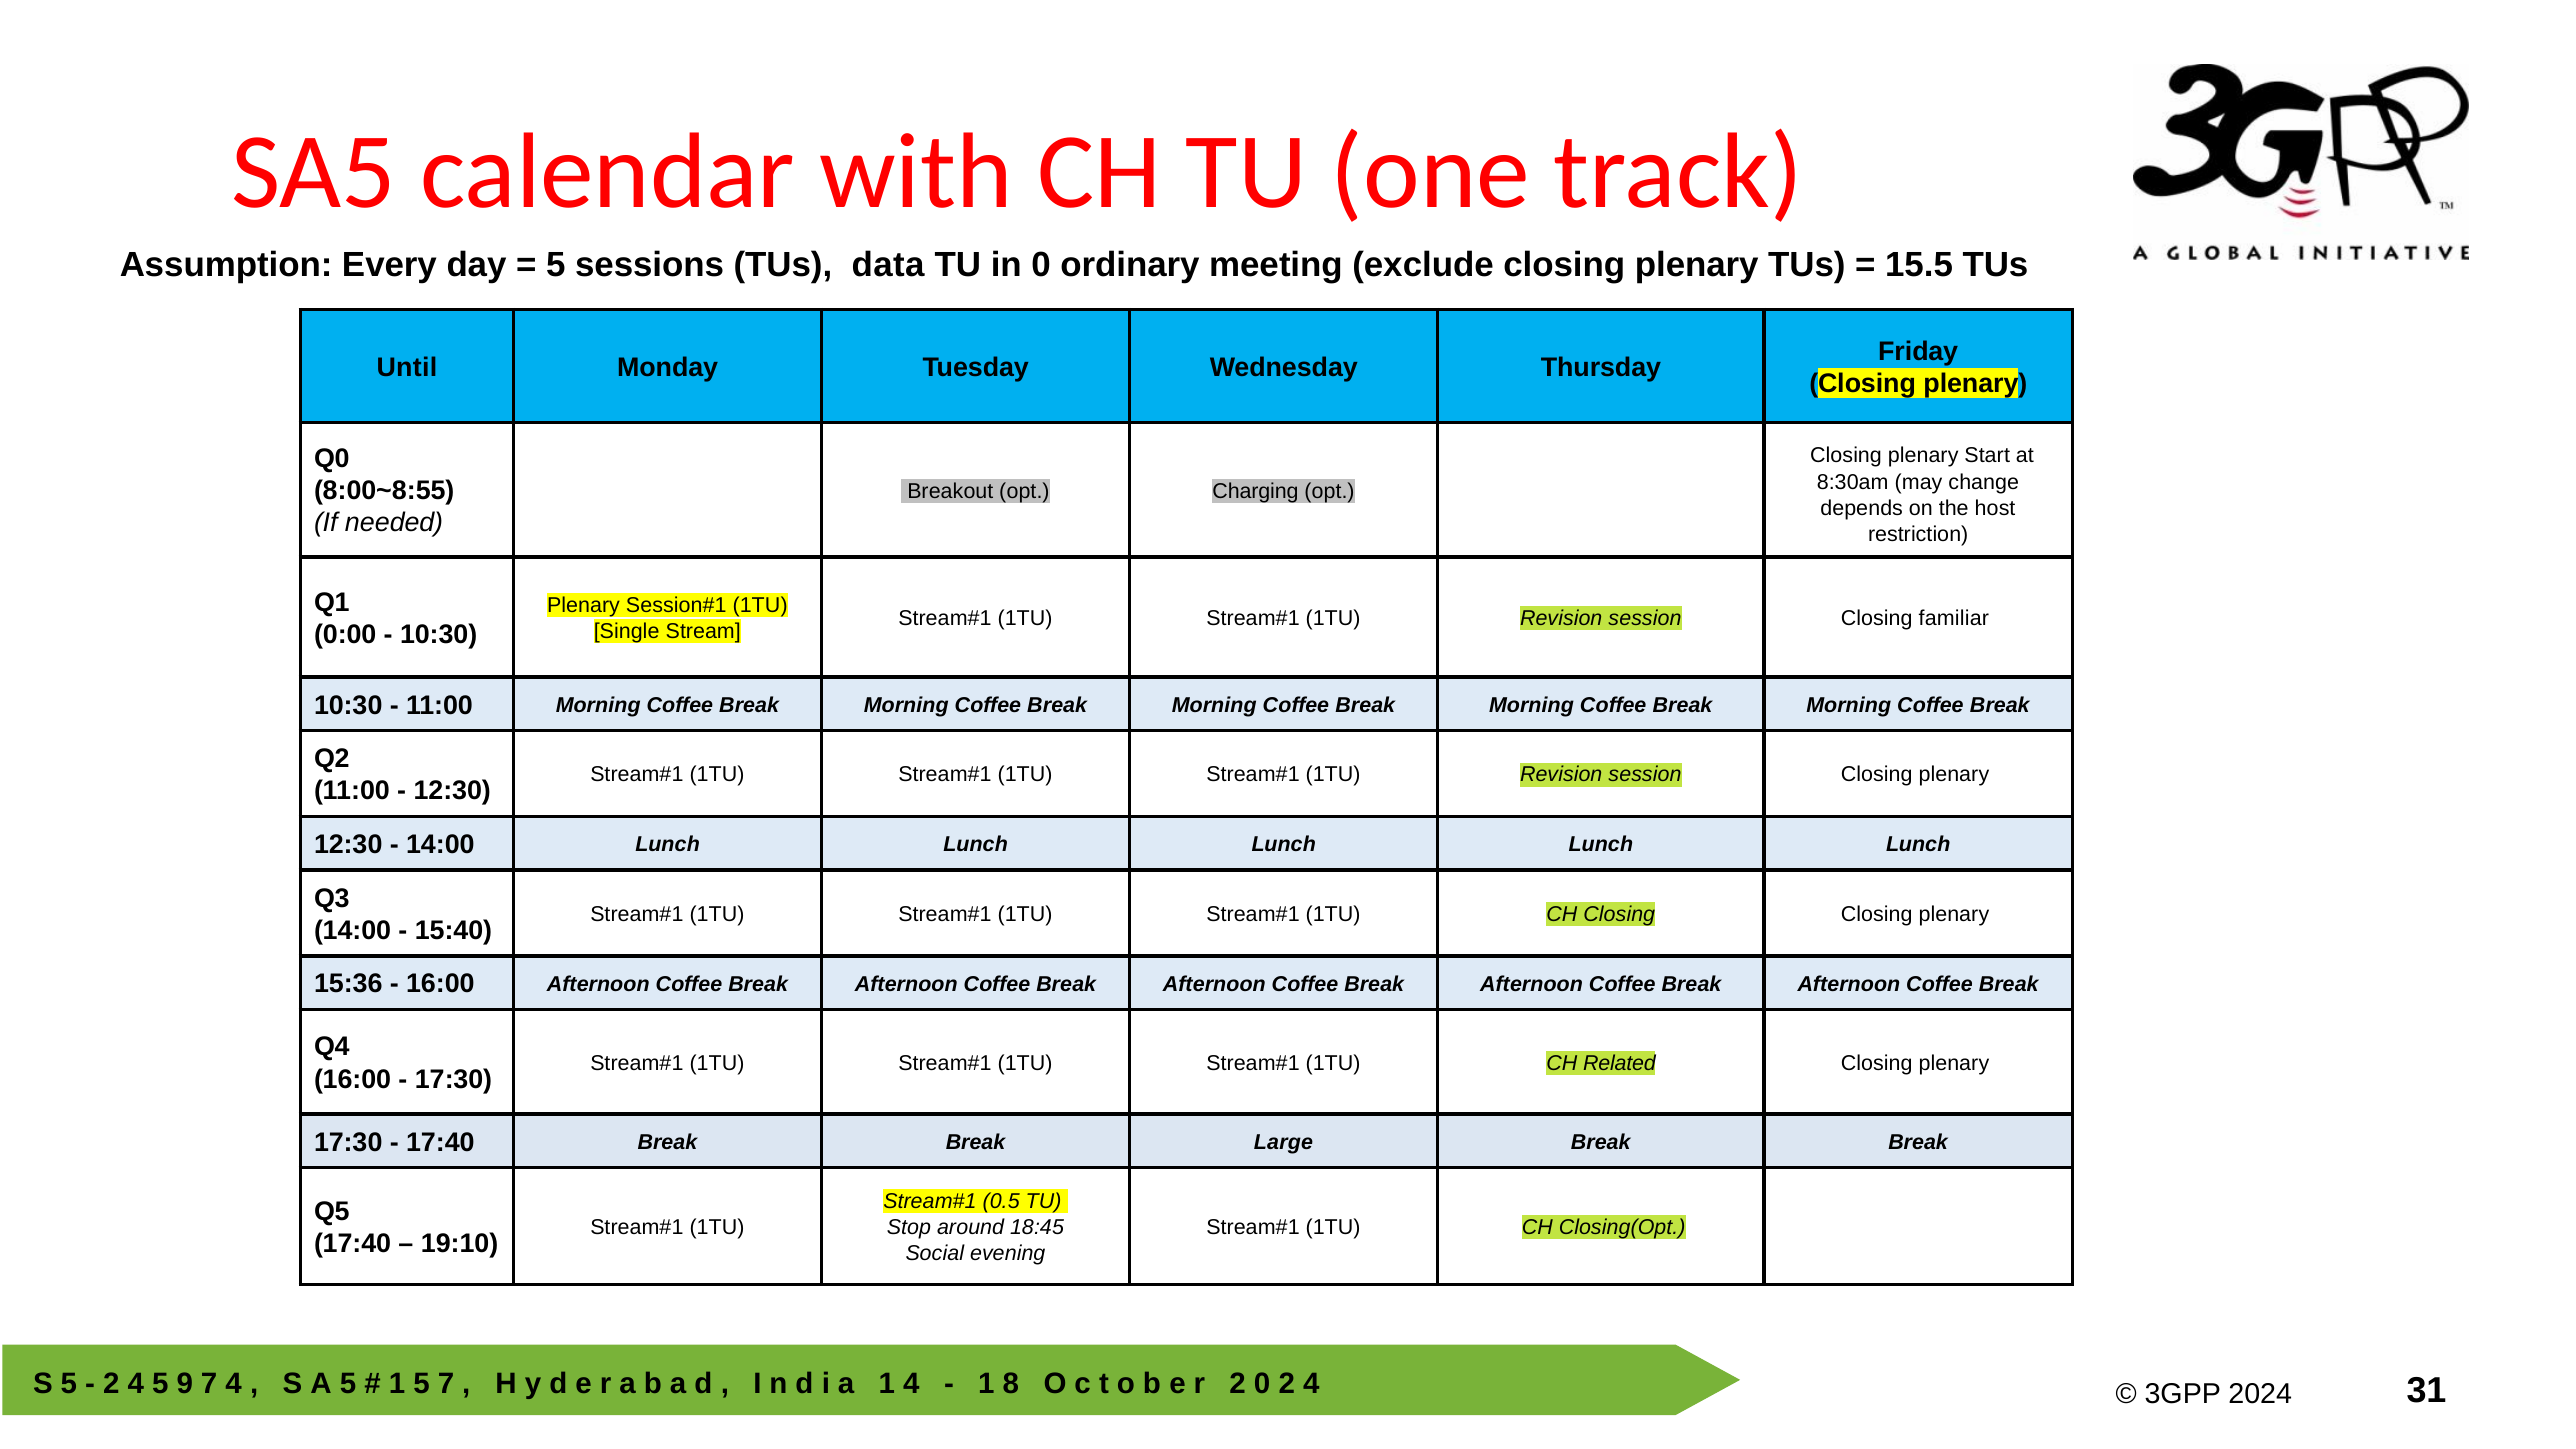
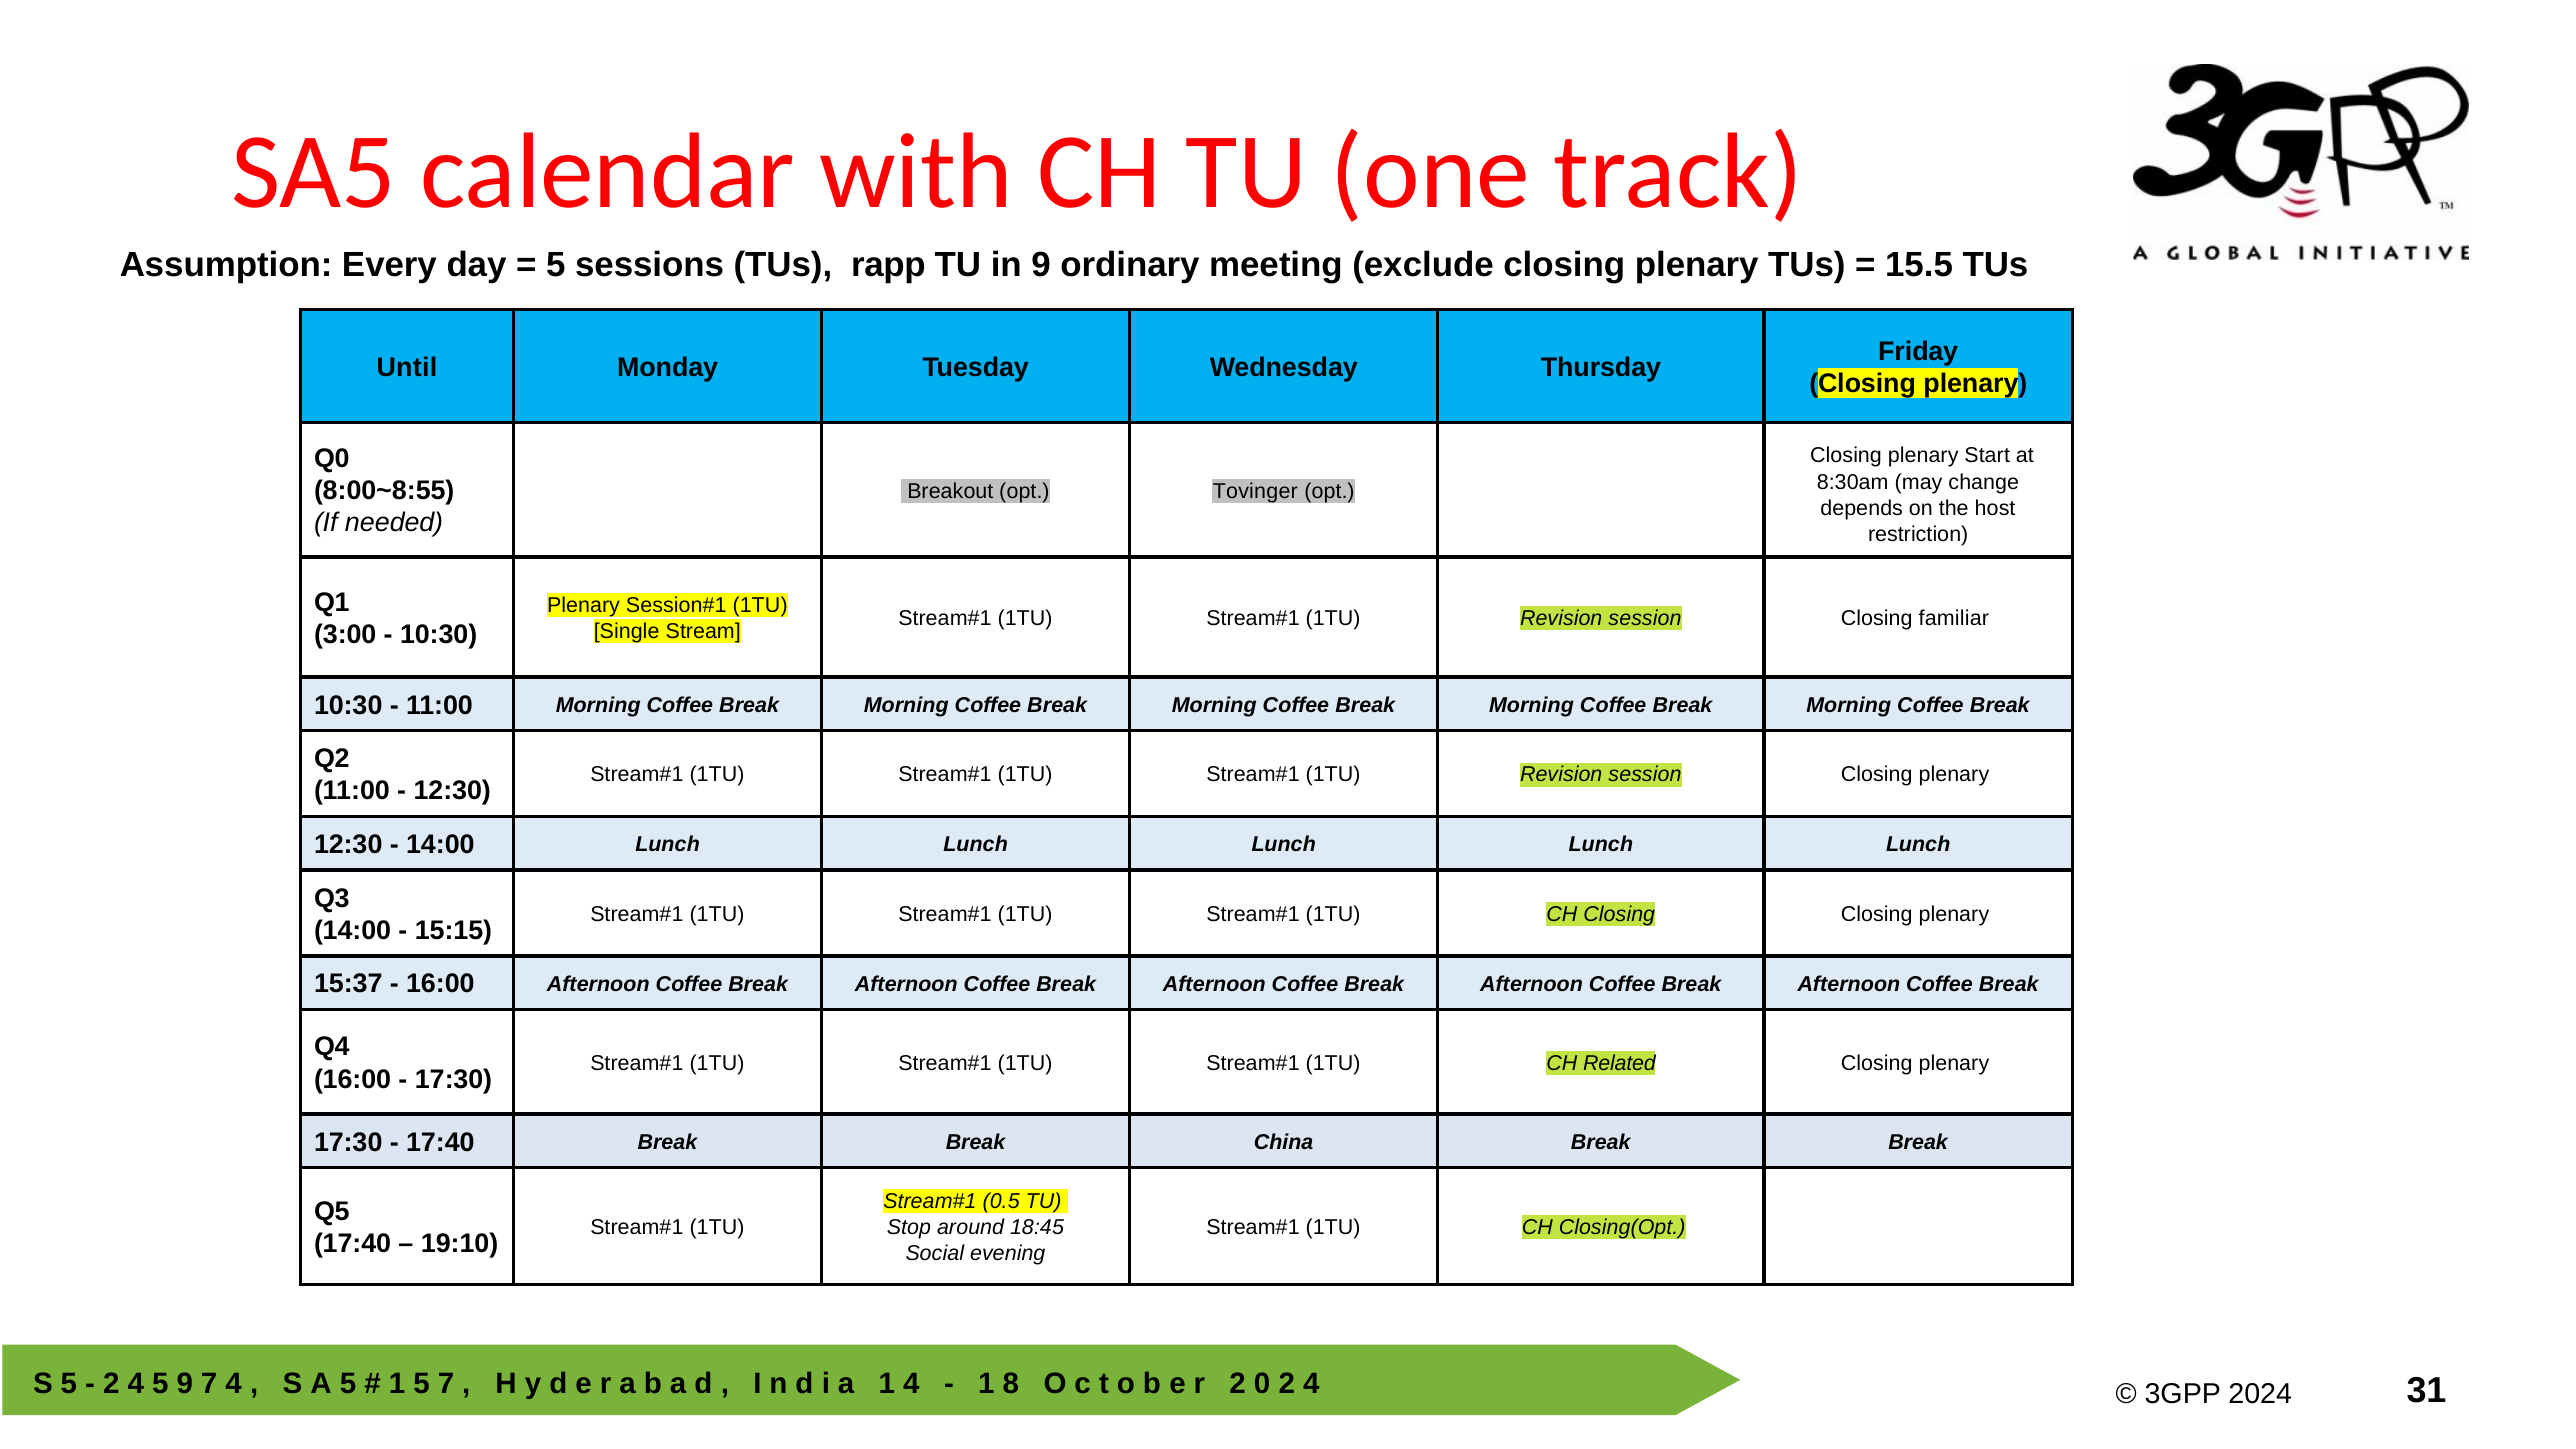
data: data -> rapp (888, 265)
in 0: 0 -> 9 (1041, 265)
Charging: Charging -> Tovinger (1255, 491)
0:00: 0:00 -> 3:00 (345, 634)
15:40: 15:40 -> 15:15 (454, 930)
15:36: 15:36 -> 15:37 (348, 984)
Large: Large -> China (1284, 1142)
